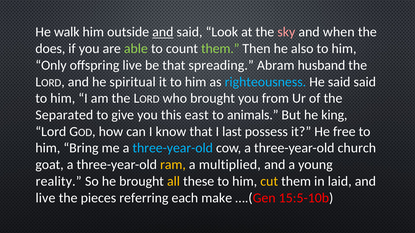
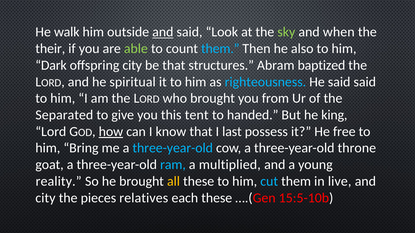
sky colour: pink -> light green (286, 32)
does: does -> their (50, 49)
them colour: light green -> light blue (220, 49)
Only: Only -> Dark (51, 65)
offspring live: live -> city (132, 65)
spreading: spreading -> structures (221, 65)
husband: husband -> baptized (321, 65)
east: east -> tent (197, 115)
animals: animals -> handed (253, 115)
how underline: none -> present (111, 132)
church: church -> throne (357, 148)
ram colour: yellow -> light blue (173, 165)
cut colour: yellow -> light blue (269, 182)
laid: laid -> live (340, 182)
live: live -> city (45, 198)
referring: referring -> relatives (144, 198)
each make: make -> these (217, 198)
